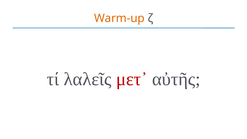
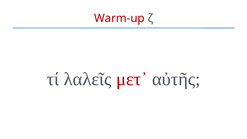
Warm-up colour: orange -> red (119, 18)
